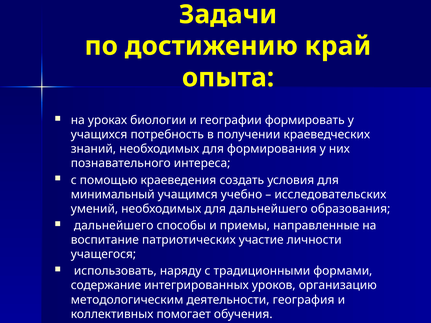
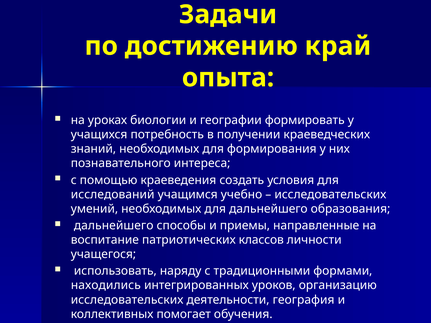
минимальный: минимальный -> исследований (113, 195)
участие: участие -> классов (261, 240)
содержание: содержание -> находились (106, 286)
методологическим: методологическим -> исследовательских (127, 300)
